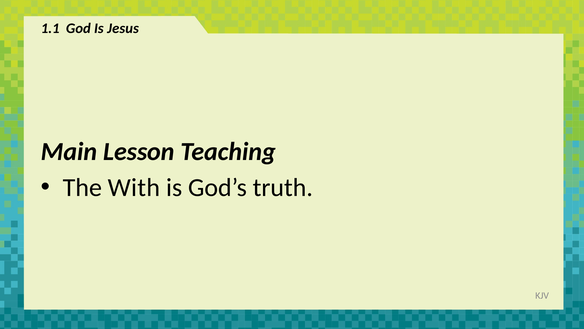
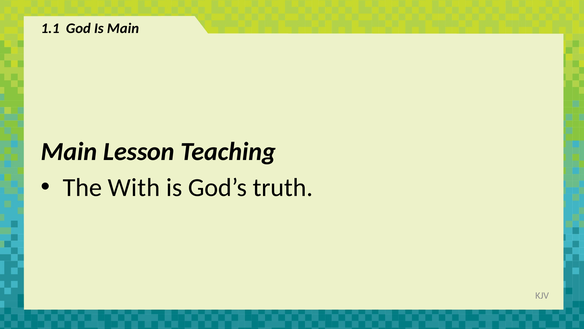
Is Jesus: Jesus -> Main (123, 28)
